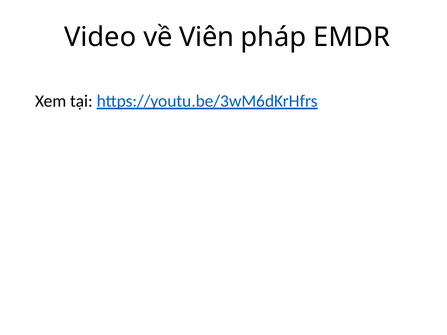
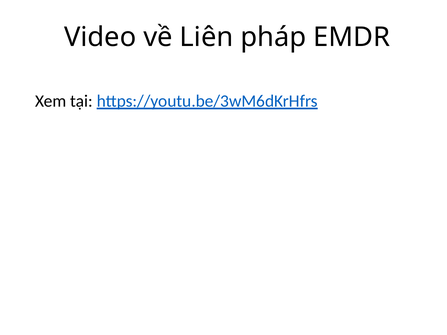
Viên: Viên -> Liên (206, 37)
